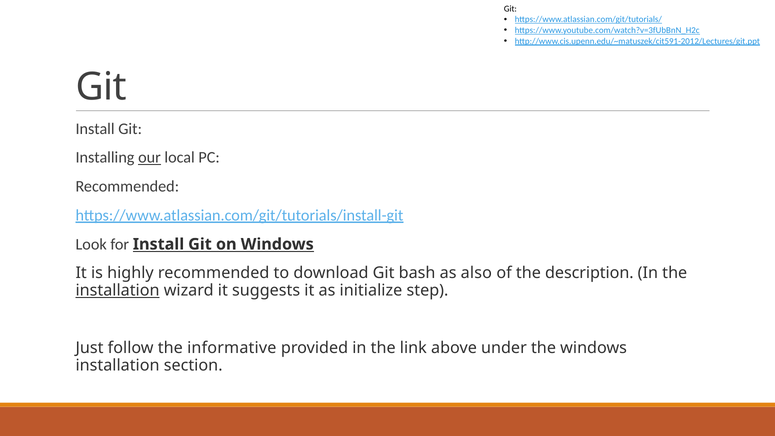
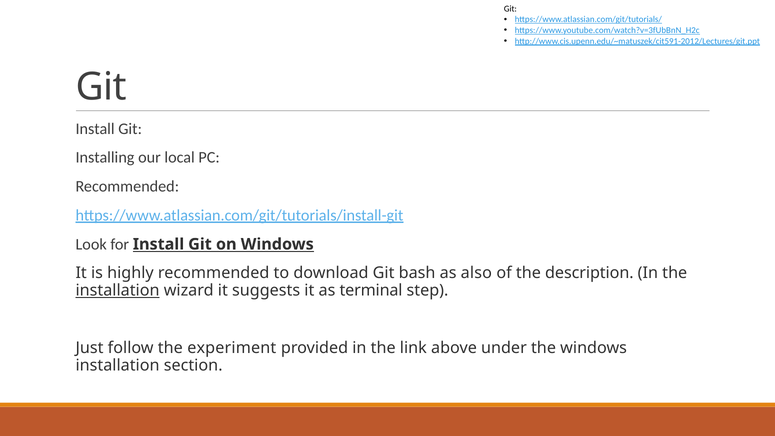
our underline: present -> none (149, 158)
initialize: initialize -> terminal (371, 290)
informative: informative -> experiment (232, 348)
